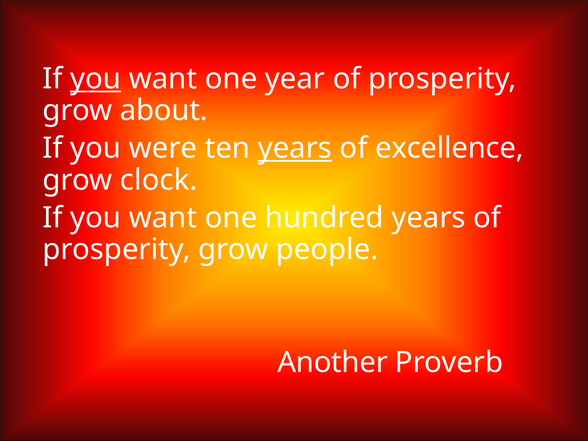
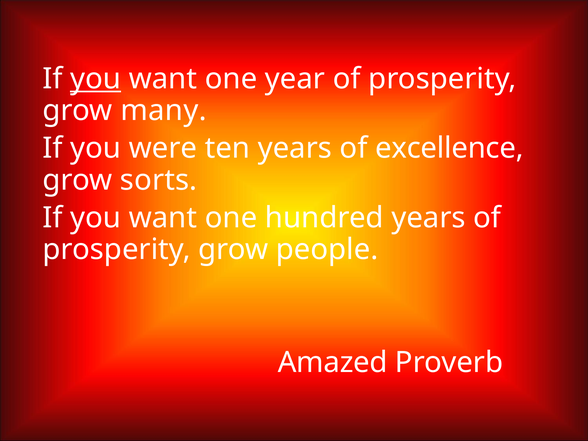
about: about -> many (163, 111)
years underline: present -> none (295, 148)
clock: clock -> sorts (159, 180)
Another: Another -> Amazed (333, 362)
